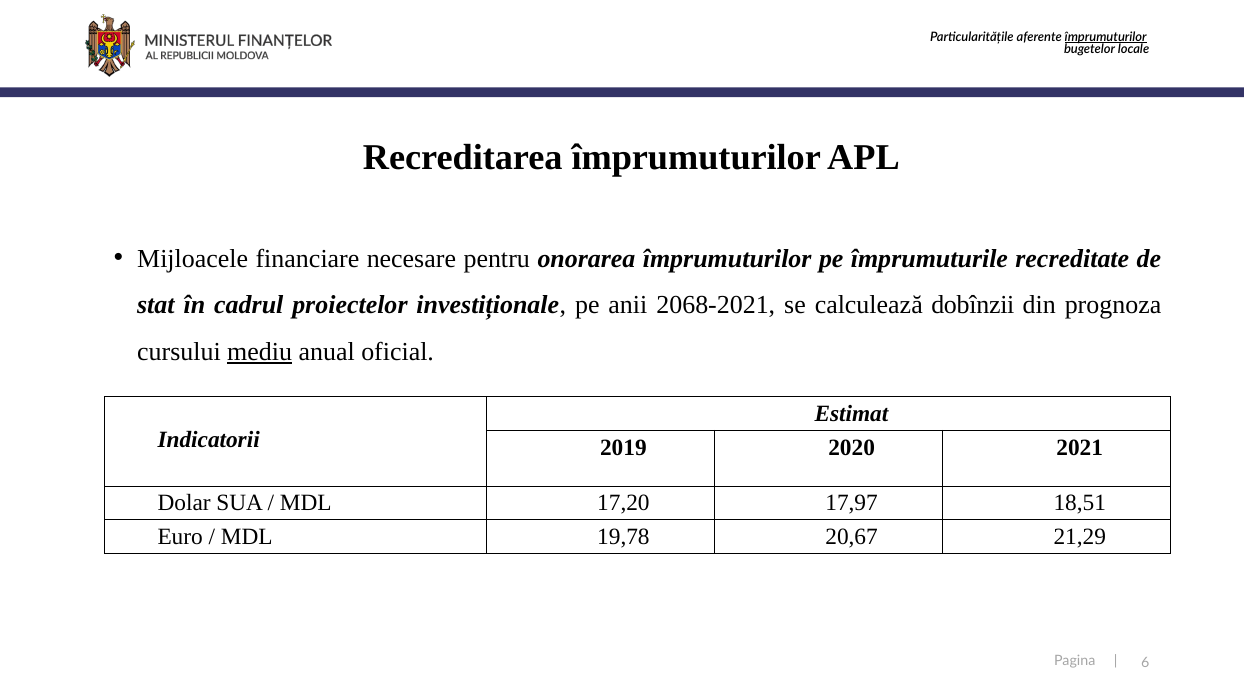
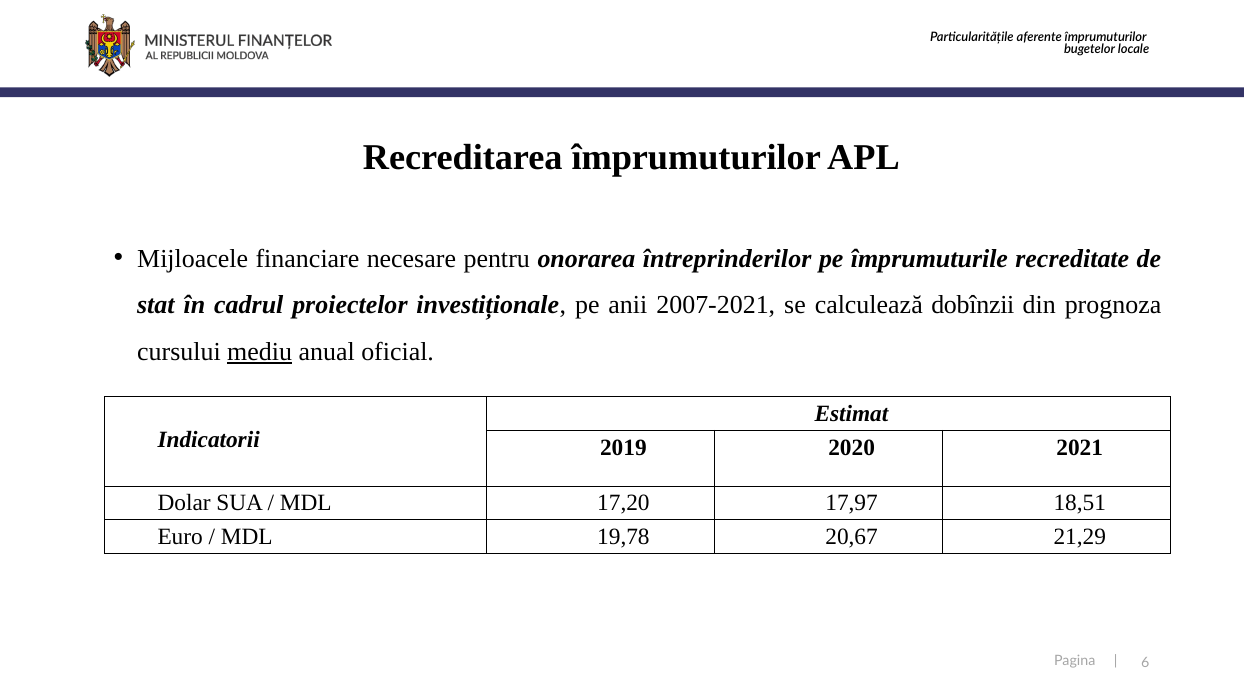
împrumuturilor underline: present -> none (1106, 37)
onorarea împrumuturilor: împrumuturilor -> întreprinderilor (727, 259)
2068-2021: 2068-2021 -> 2007-2021 (716, 305)
